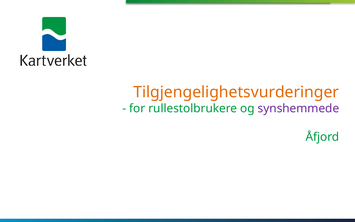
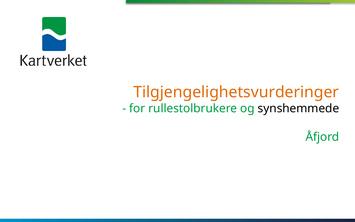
synshemmede colour: purple -> black (298, 108)
